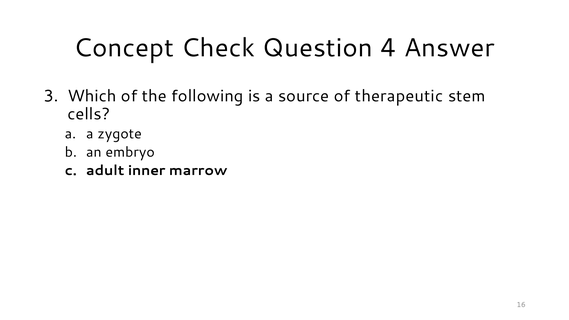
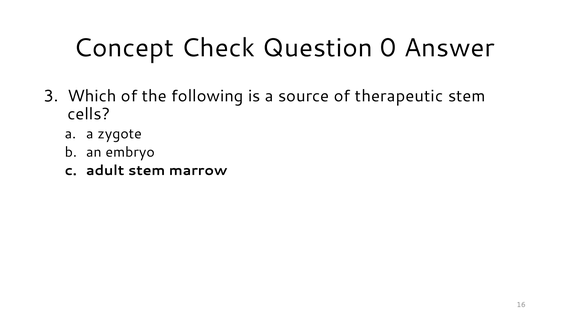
4: 4 -> 0 (388, 48)
adult inner: inner -> stem (147, 170)
